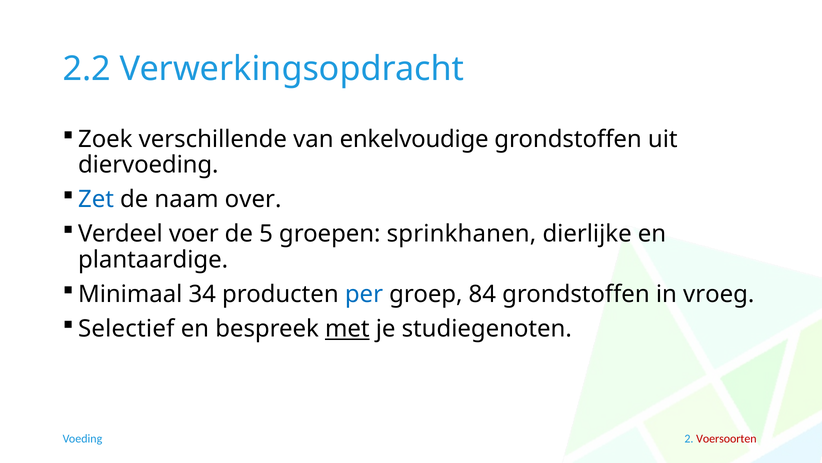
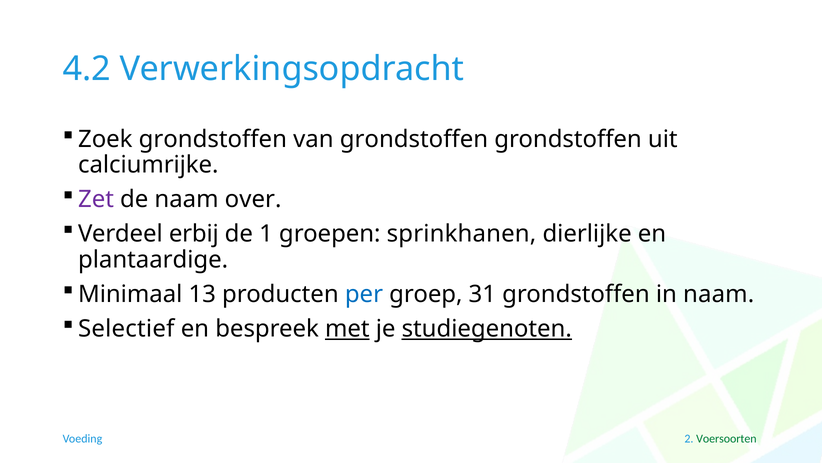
2.2: 2.2 -> 4.2 (87, 69)
Zoek verschillende: verschillende -> grondstoffen (213, 139)
van enkelvoudige: enkelvoudige -> grondstoffen (414, 139)
diervoeding: diervoeding -> calciumrijke (148, 165)
Zet colour: blue -> purple (96, 199)
voer: voer -> erbij (194, 234)
5: 5 -> 1 (266, 234)
34: 34 -> 13 (202, 294)
84: 84 -> 31 (482, 294)
in vroeg: vroeg -> naam (719, 294)
studiegenoten underline: none -> present (487, 328)
Voersoorten colour: red -> green (726, 438)
